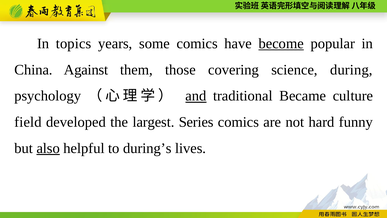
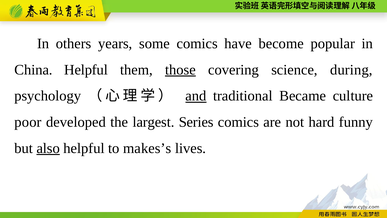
topics: topics -> others (74, 44)
become underline: present -> none (281, 44)
China Against: Against -> Helpful (86, 70)
those underline: none -> present (180, 70)
field: field -> poor (28, 122)
during’s: during’s -> makes’s (147, 148)
